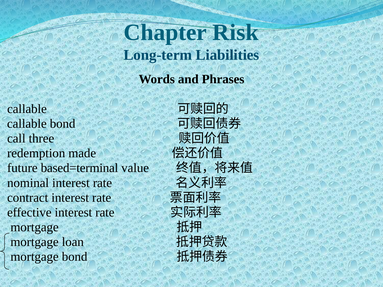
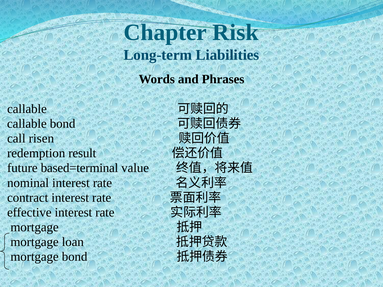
three: three -> risen (41, 139)
made: made -> result (82, 153)
